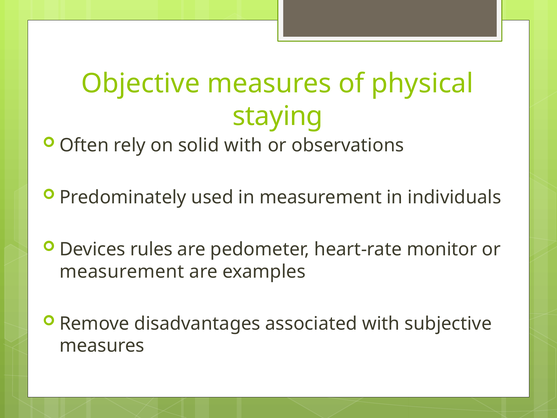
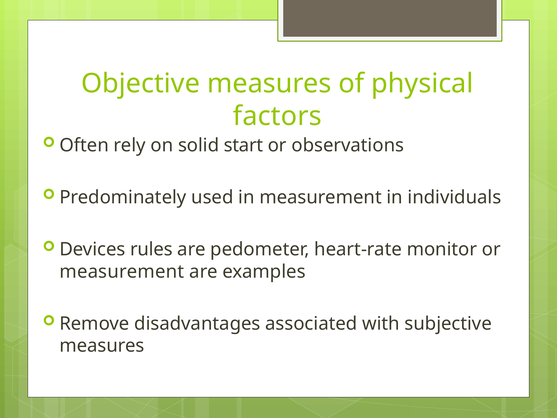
staying: staying -> factors (277, 116)
solid with: with -> start (244, 145)
